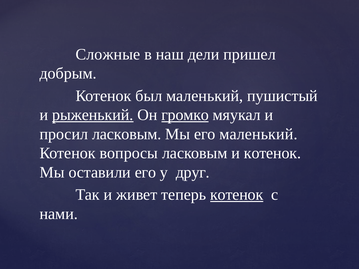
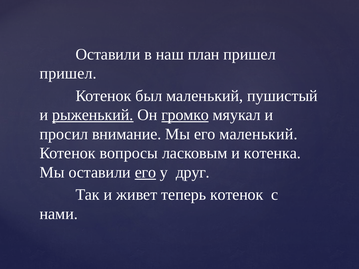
Сложные: Сложные -> Оставили (108, 54)
дели: дели -> план (204, 54)
добрым: добрым -> пришел (68, 74)
просил ласковым: ласковым -> внимание (127, 134)
и котенок: котенок -> котенка (272, 153)
его underline: none -> present (145, 173)
котенок underline: present -> none (237, 195)
